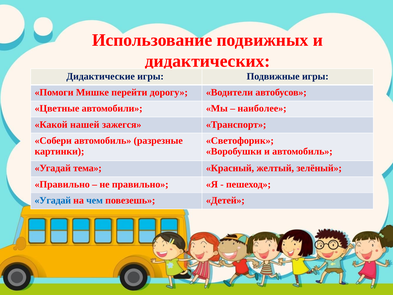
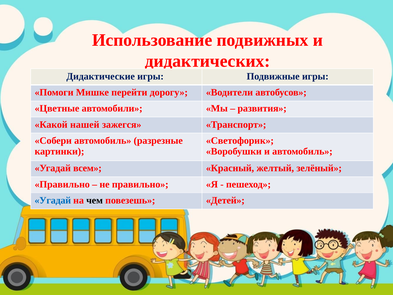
наиболее: наиболее -> развития (262, 108)
тема: тема -> всем (87, 168)
чем colour: blue -> black (95, 200)
